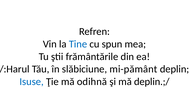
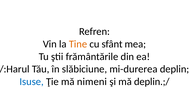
Tine colour: blue -> orange (78, 44)
spun: spun -> sfânt (112, 44)
mi-pământ: mi-pământ -> mi-durerea (133, 69)
odihnă: odihnă -> nimeni (92, 82)
